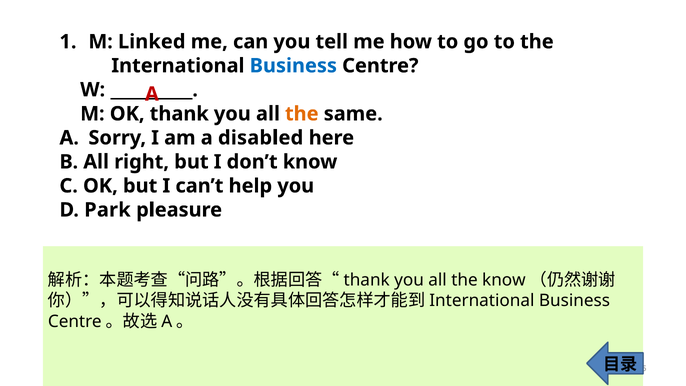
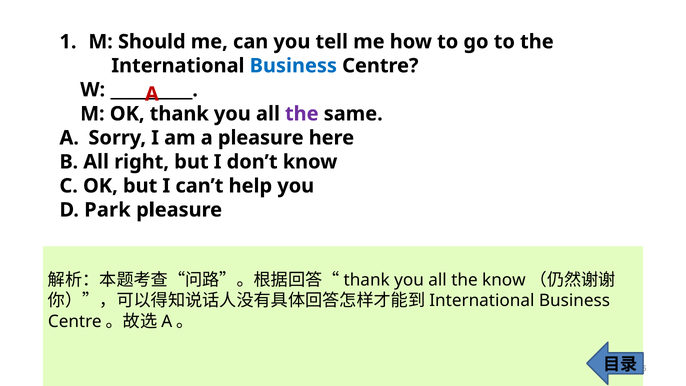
Linked: Linked -> Should (152, 42)
the colour: orange -> purple (302, 114)
a disabled: disabled -> pleasure (261, 138)
